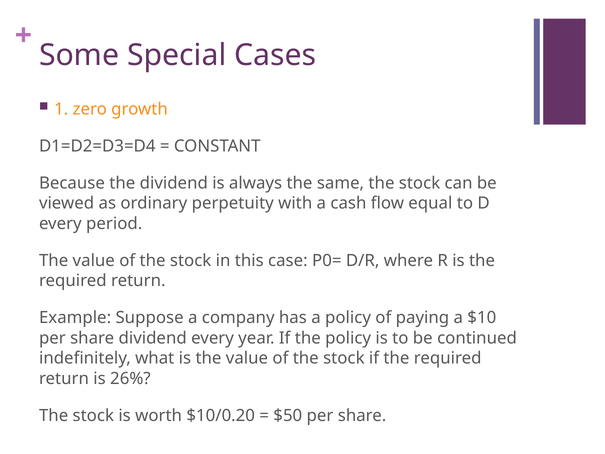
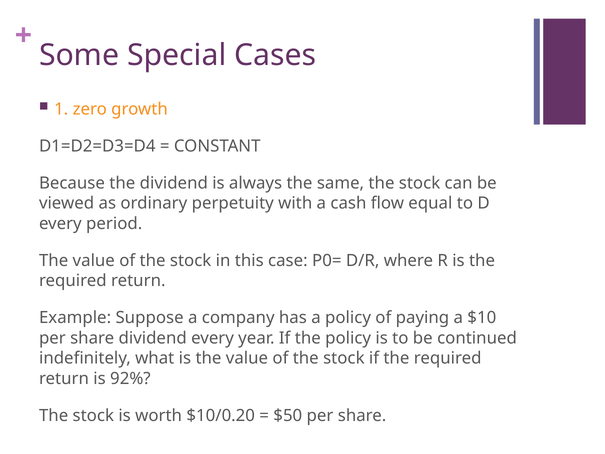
26%: 26% -> 92% (130, 378)
